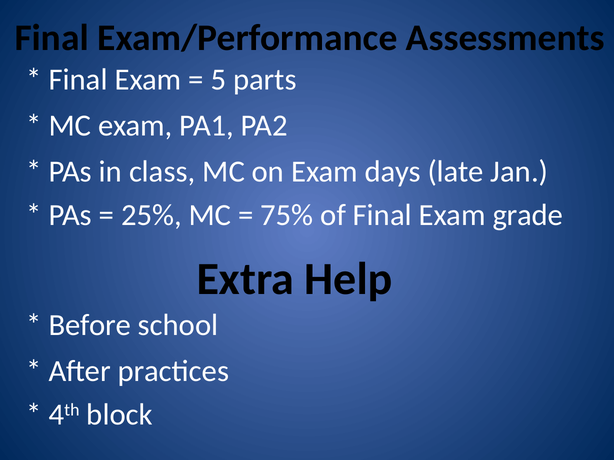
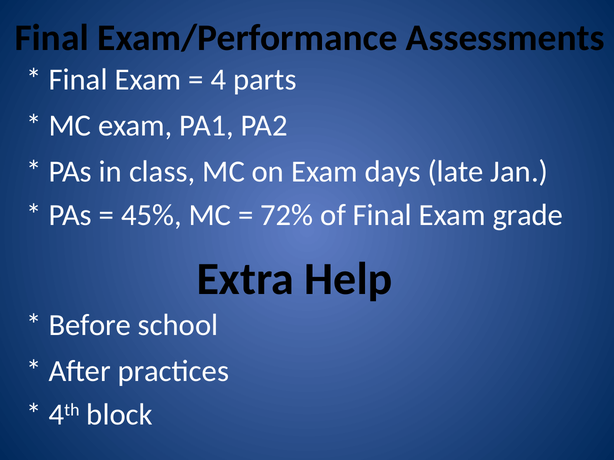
5: 5 -> 4 (218, 80)
25%: 25% -> 45% (151, 216)
75%: 75% -> 72% (287, 216)
